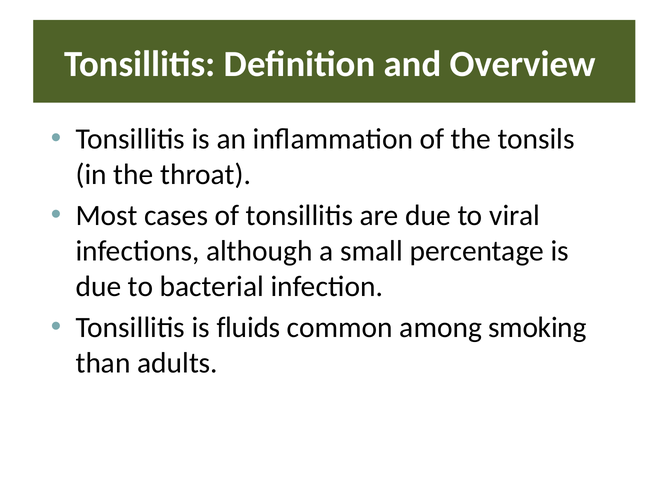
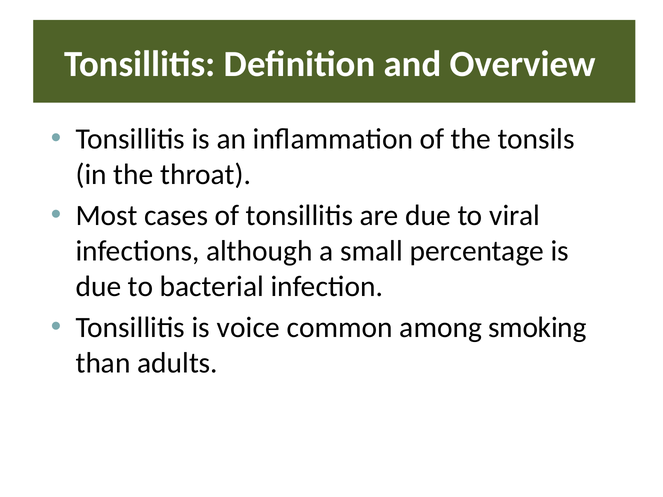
fluids: fluids -> voice (248, 328)
